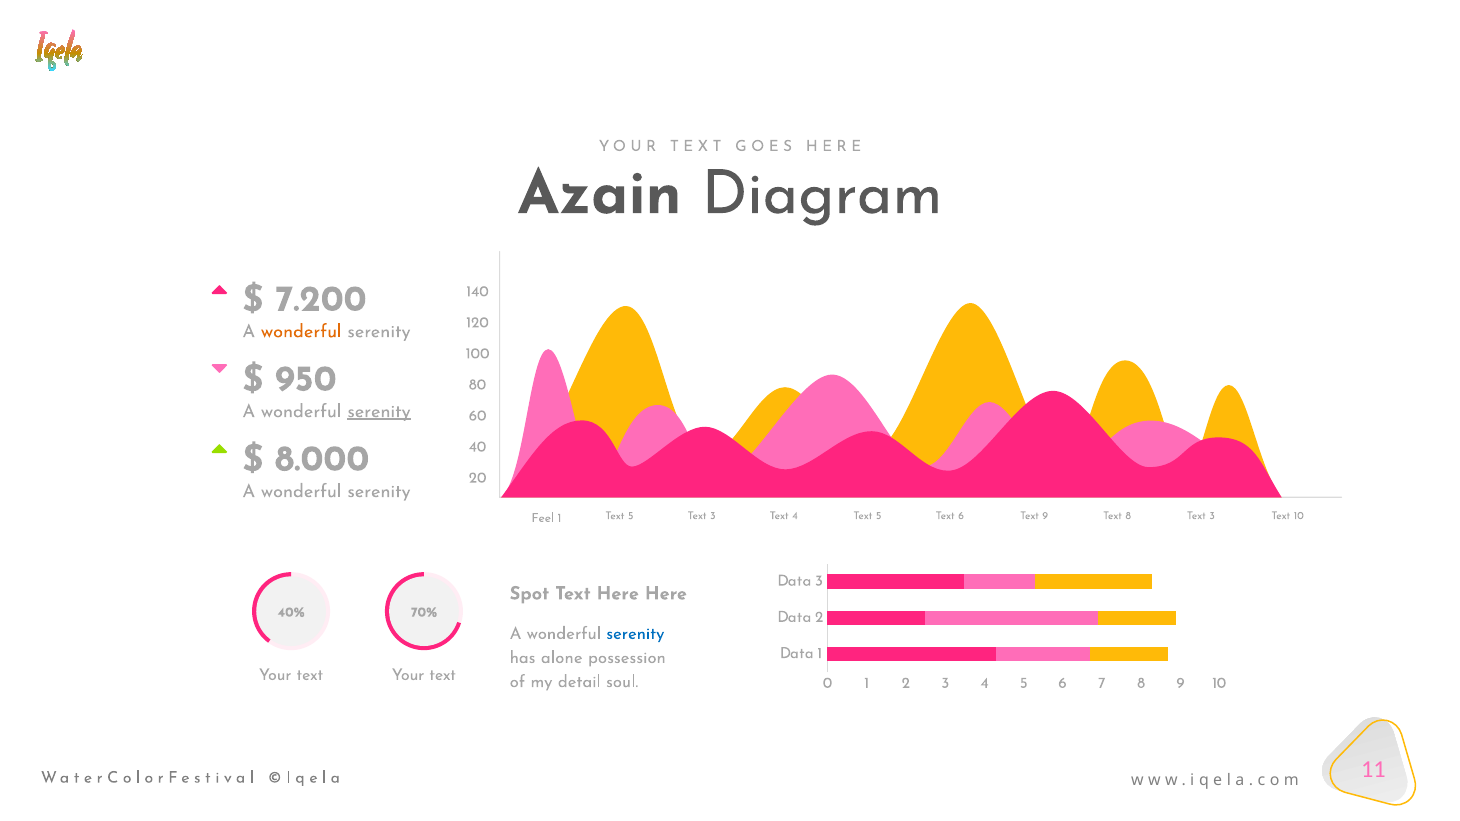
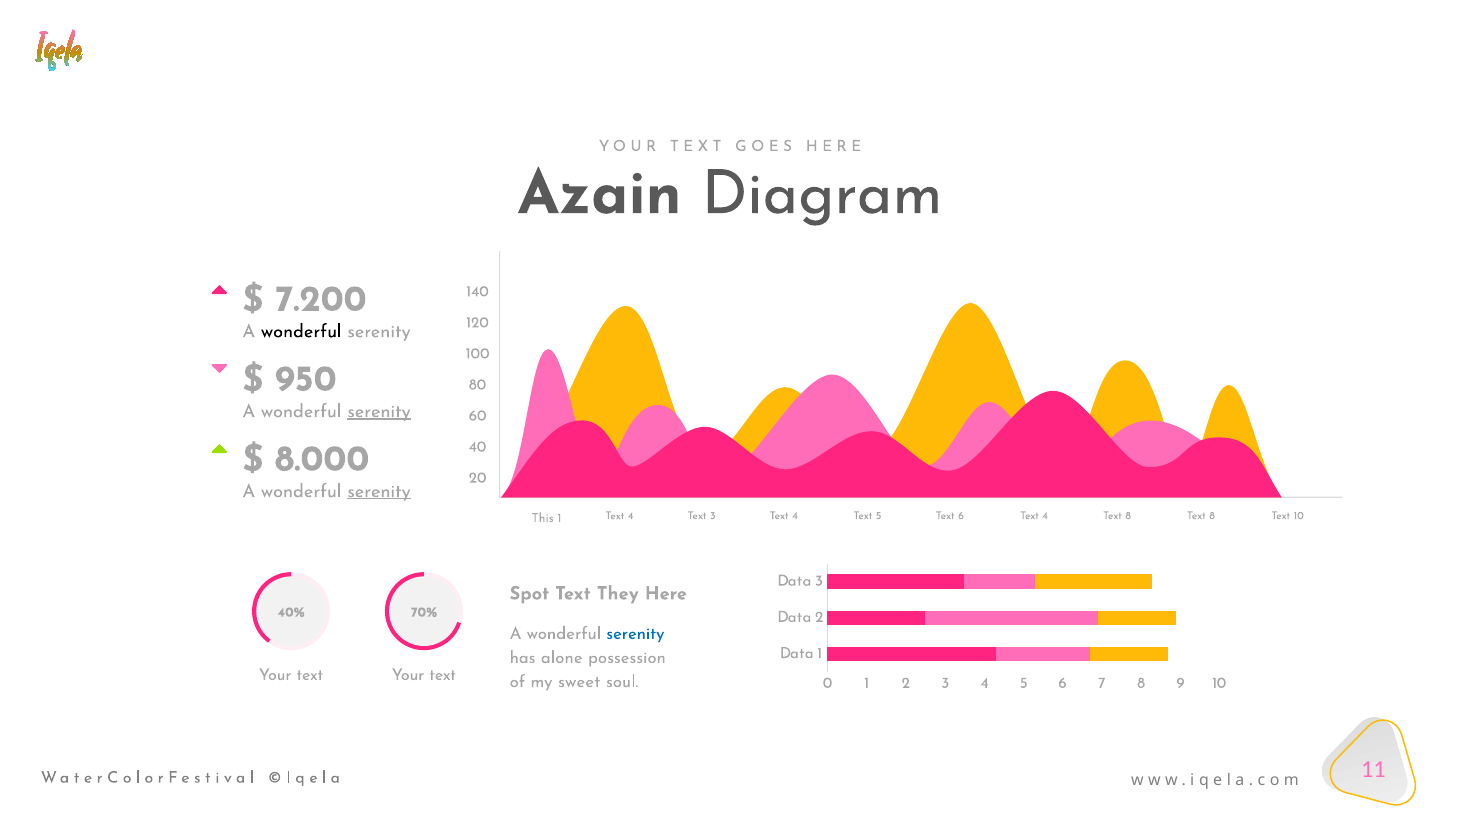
wonderful colour: orange -> black (301, 331)
serenity underline: none -> present (379, 491)
6 Text 9: 9 -> 4 (1045, 516)
8 Text 3: 3 -> 8 (1212, 516)
Feel: Feel -> This (543, 518)
1 Text 5: 5 -> 4 (631, 516)
Text Here: Here -> They (618, 594)
detail: detail -> sweet (579, 682)
